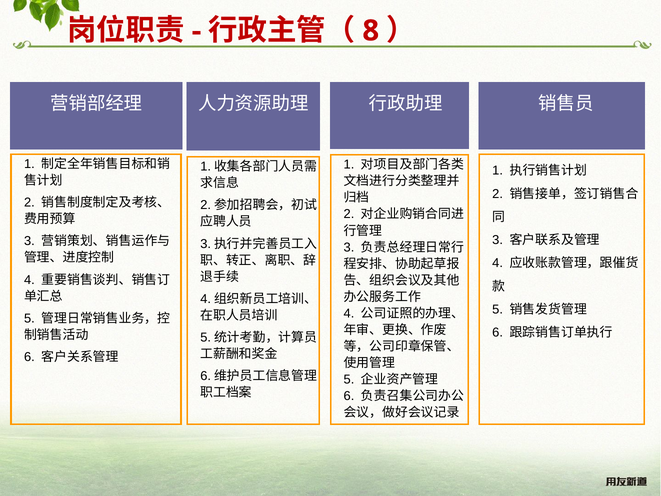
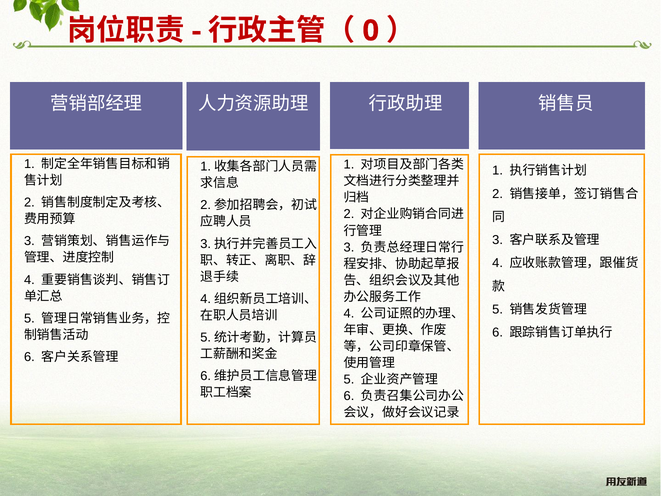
8: 8 -> 0 (371, 31)
